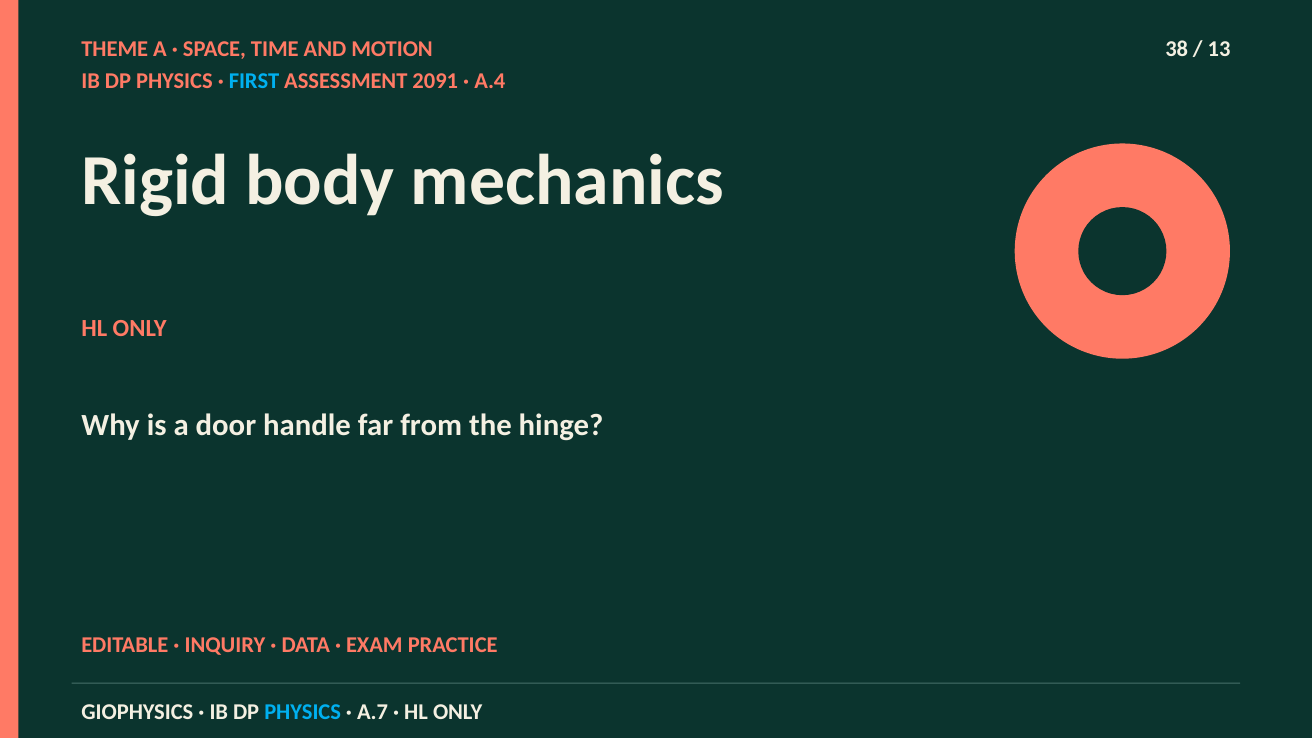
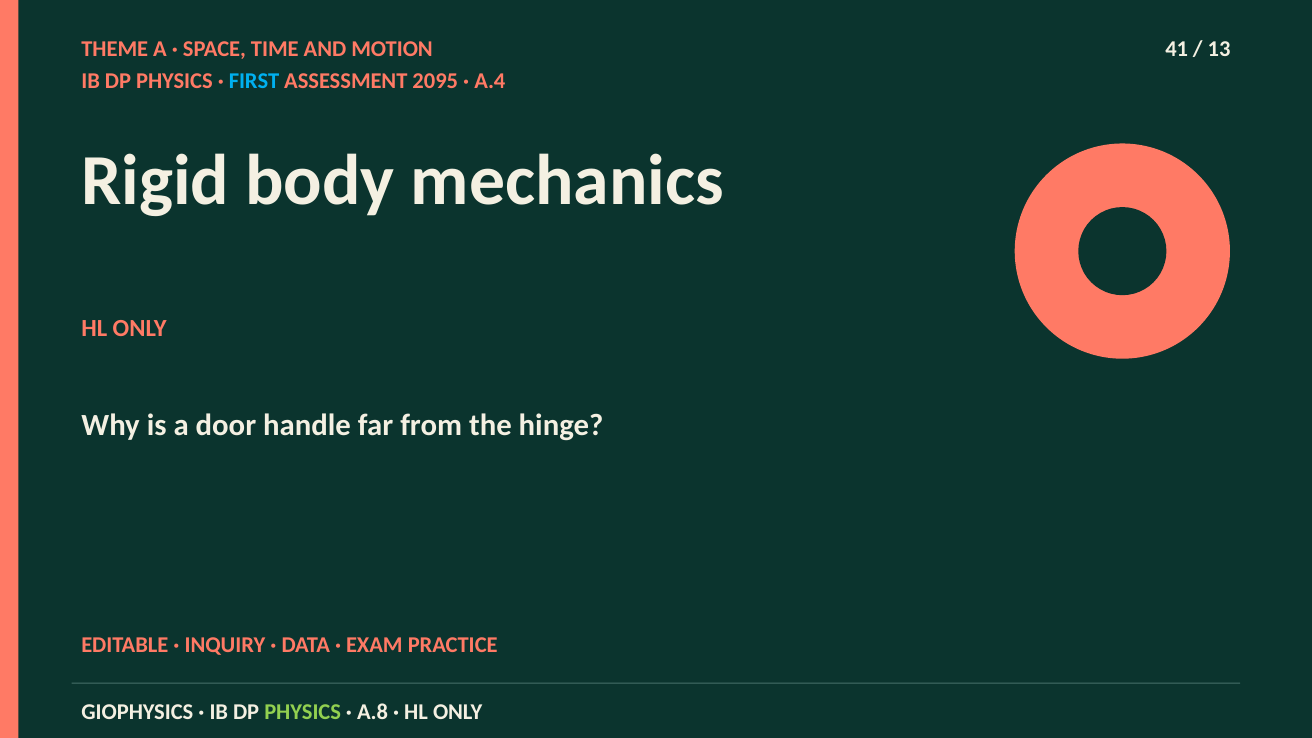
38: 38 -> 41 (1177, 49)
2091: 2091 -> 2095 (435, 81)
PHYSICS colour: light blue -> light green (303, 712)
A.7: A.7 -> A.8 (373, 712)
